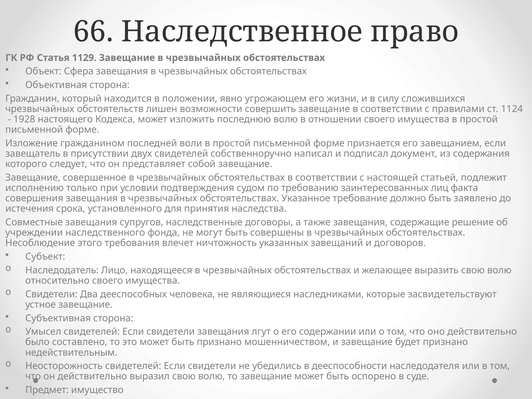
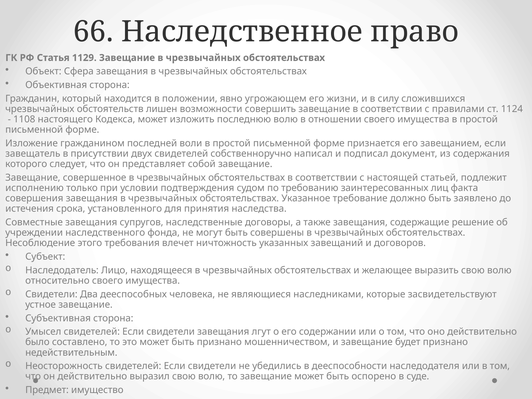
1928: 1928 -> 1108 (24, 119)
